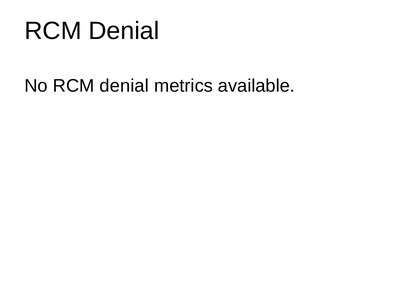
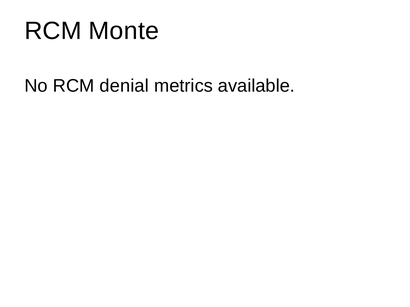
Denial: Denial -> Monte (124, 31)
